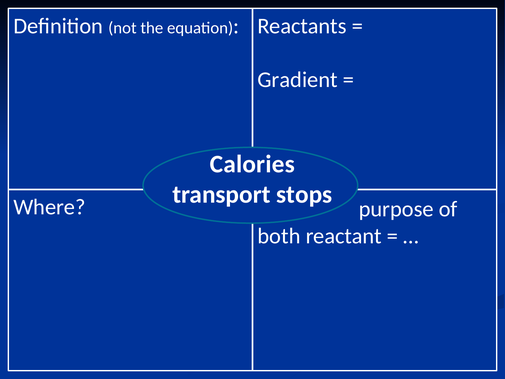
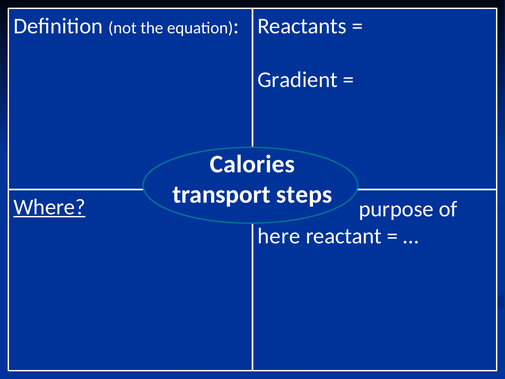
stops: stops -> steps (304, 194)
Where underline: none -> present (49, 207)
both: both -> here (279, 236)
